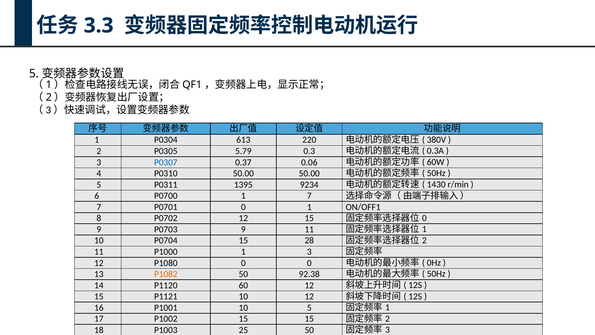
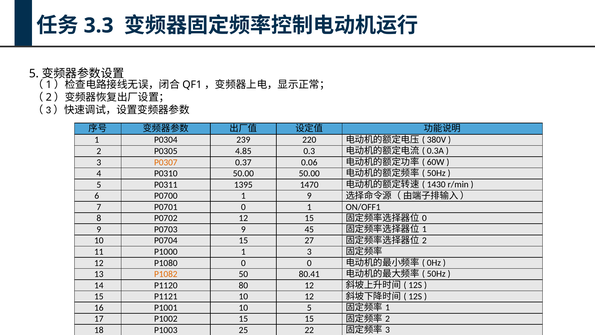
613: 613 -> 239 (243, 140)
5.79: 5.79 -> 4.85 (243, 151)
P0307 colour: blue -> orange (166, 162)
9234: 9234 -> 1470 (309, 184)
1 7: 7 -> 9 (309, 196)
9 11: 11 -> 45 (309, 229)
28: 28 -> 27 (309, 240)
92.38: 92.38 -> 80.41 (309, 274)
60: 60 -> 80 (243, 285)
25 50: 50 -> 22 (309, 330)
